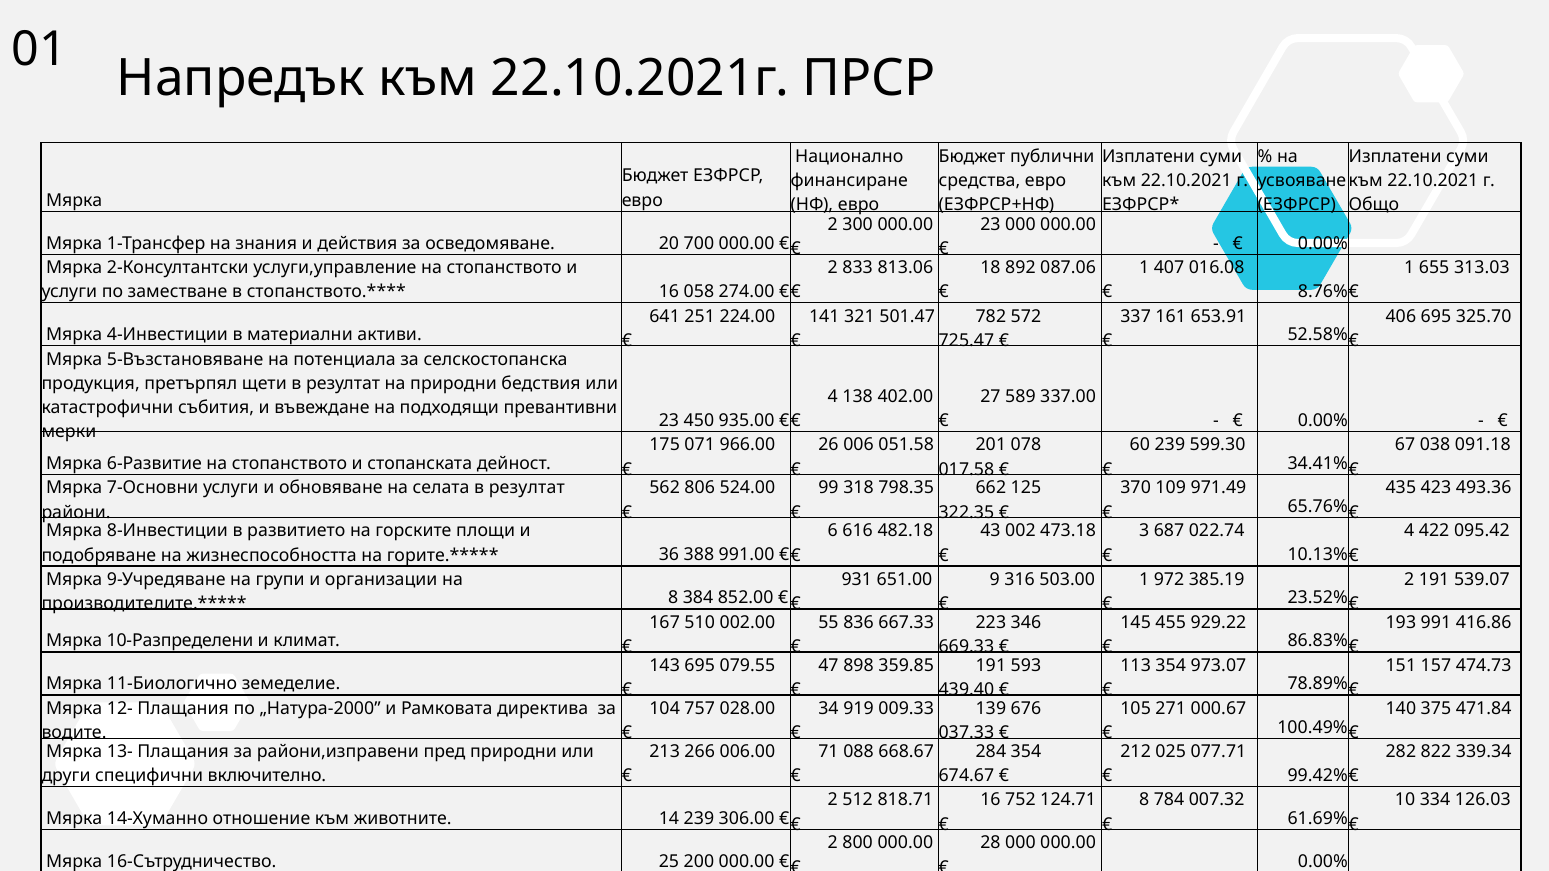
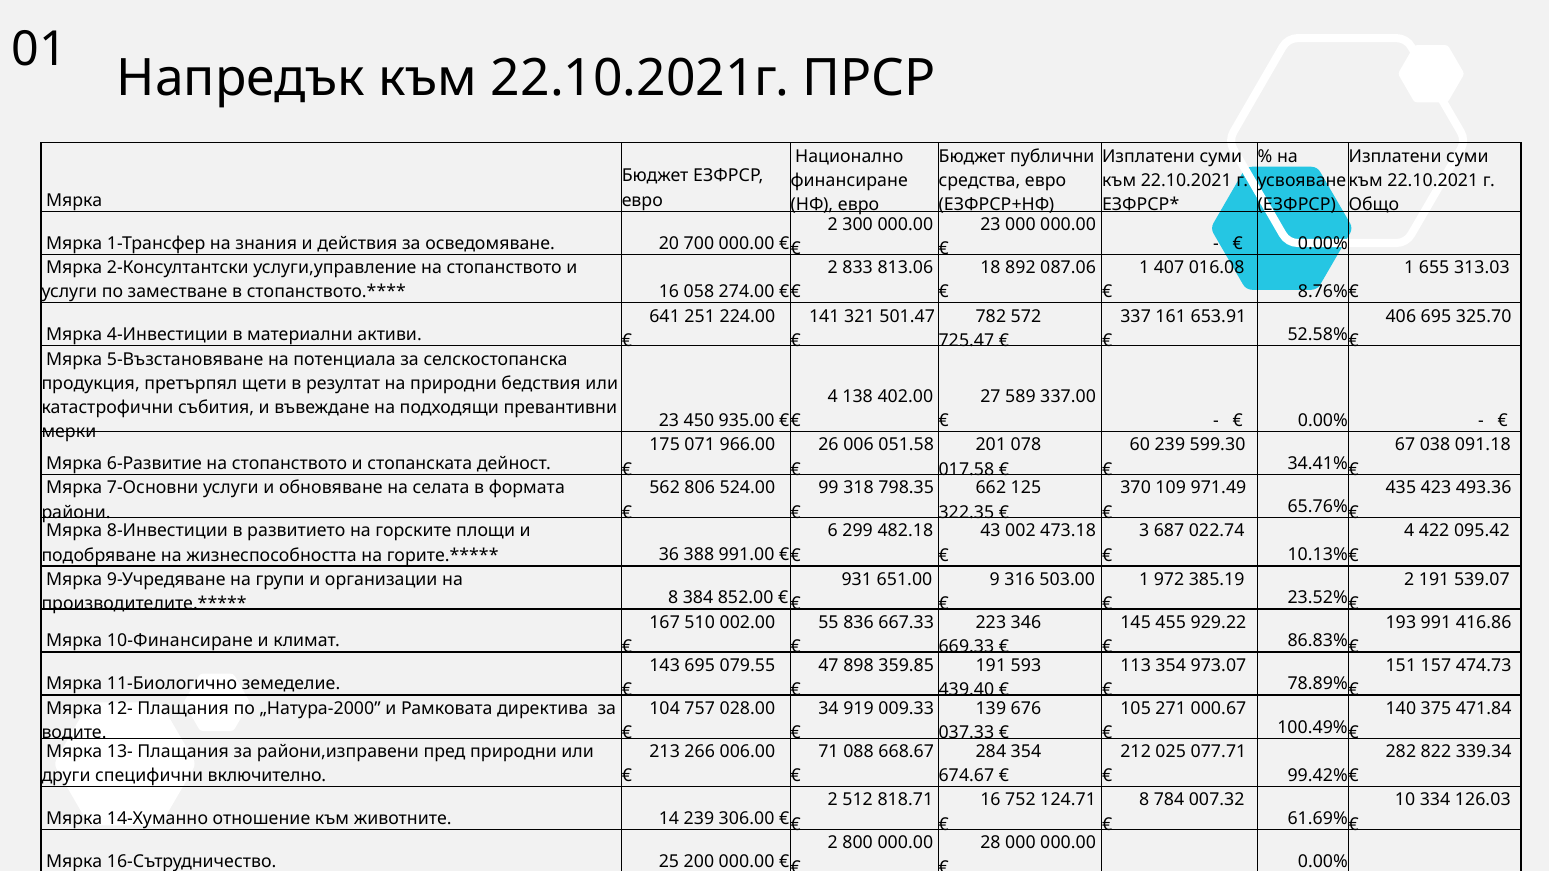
селата в резултат: резултат -> формата (527, 488)
616: 616 -> 299 (858, 531)
10-Разпределени: 10-Разпределени -> 10-Финансиране (180, 641)
